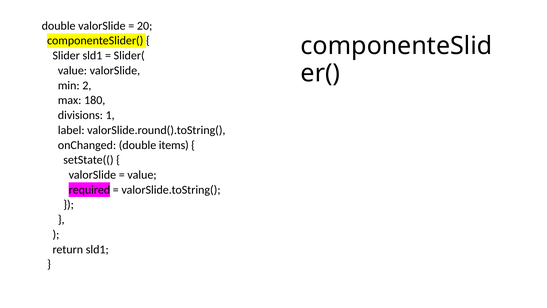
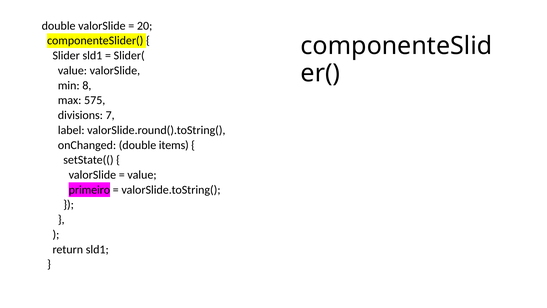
2: 2 -> 8 (87, 85)
180: 180 -> 575 (95, 100)
1: 1 -> 7 (110, 115)
required: required -> primeiro (89, 190)
